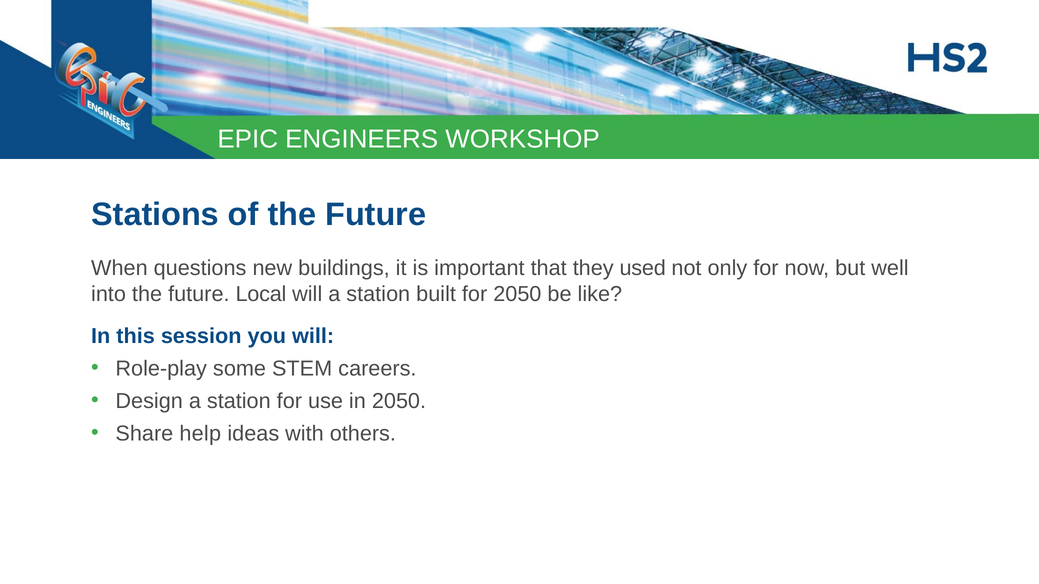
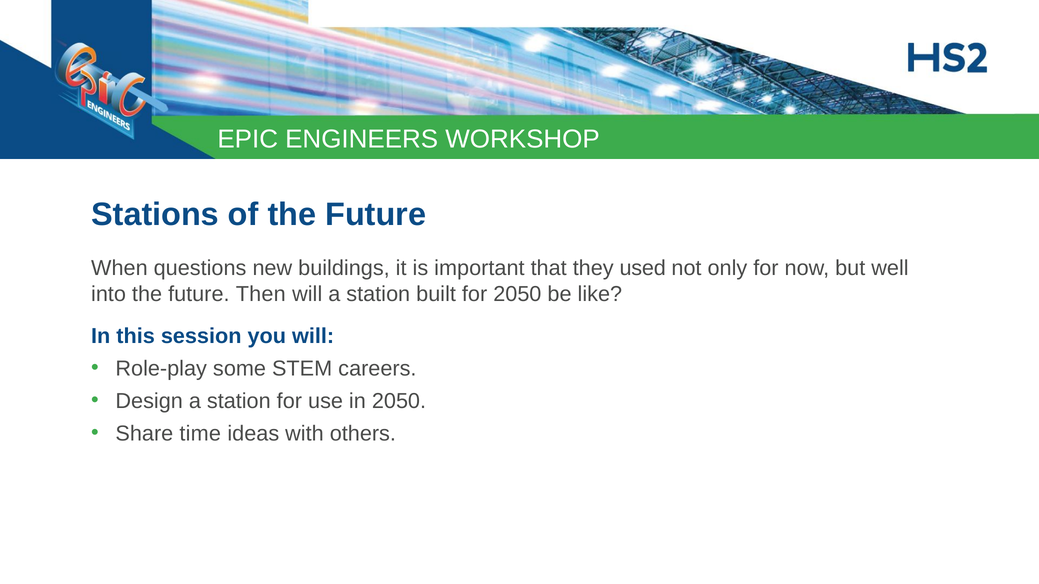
Local: Local -> Then (261, 294)
help: help -> time (200, 434)
